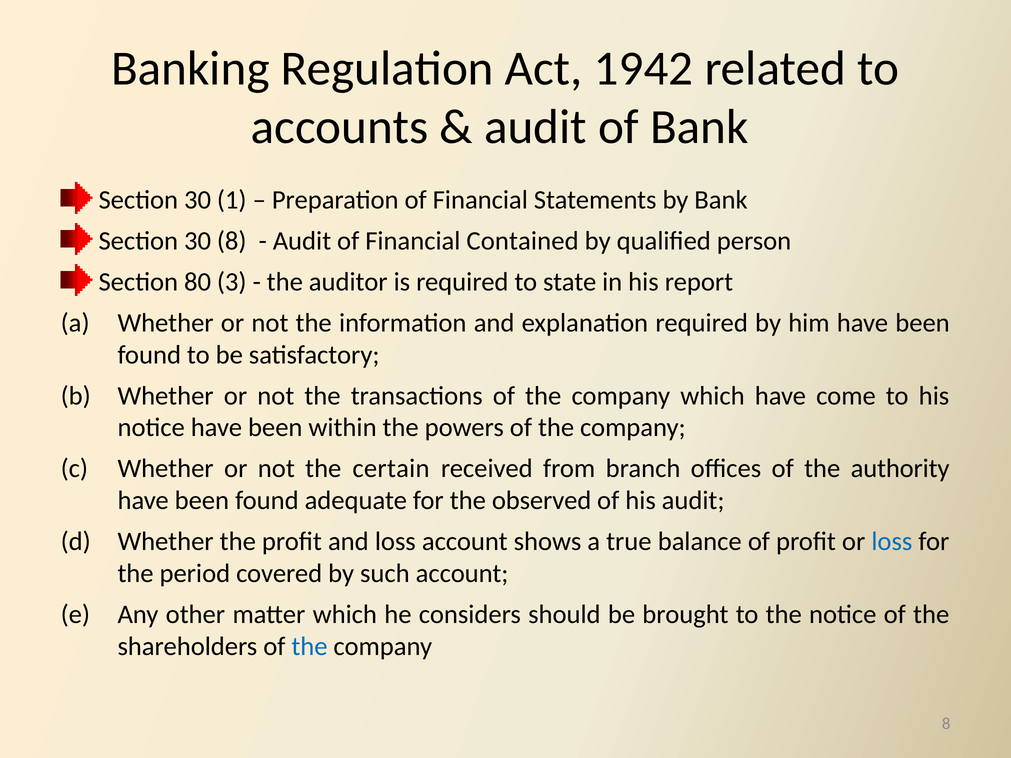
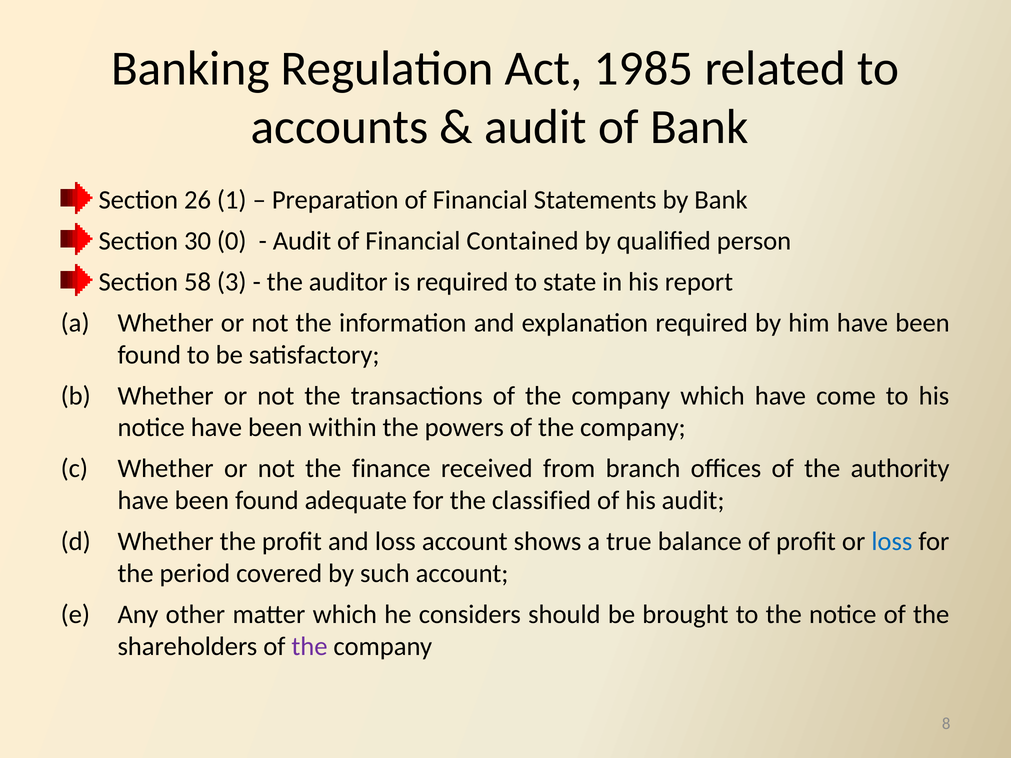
1942: 1942 -> 1985 (644, 68)
30: 30 -> 26 (198, 200)
30 8: 8 -> 0 (232, 241)
80: 80 -> 58 (198, 282)
certain: certain -> finance (391, 469)
observed: observed -> classified (541, 501)
the colour: blue -> purple (309, 647)
